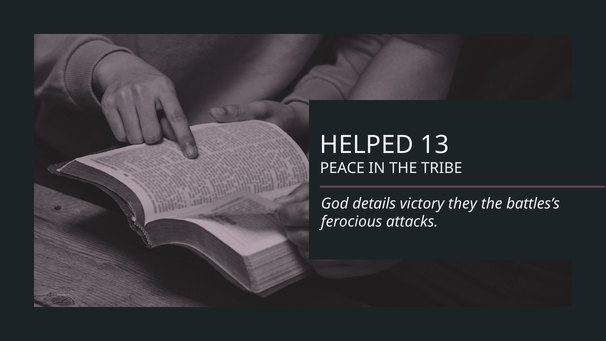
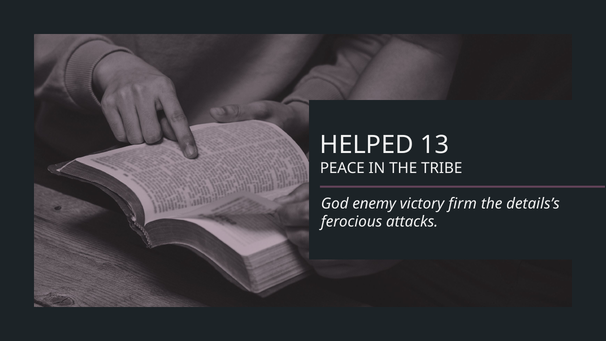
details: details -> enemy (374, 203)
they: they -> firm (463, 203)
battles’s: battles’s -> details’s (533, 203)
